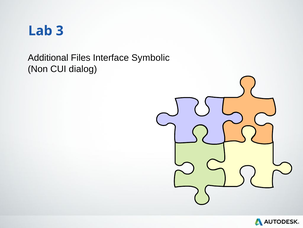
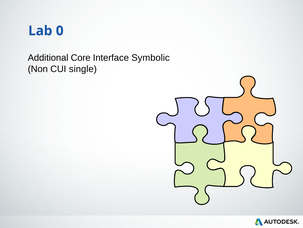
3: 3 -> 0 (60, 31)
Files: Files -> Core (81, 58)
dialog: dialog -> single (83, 69)
